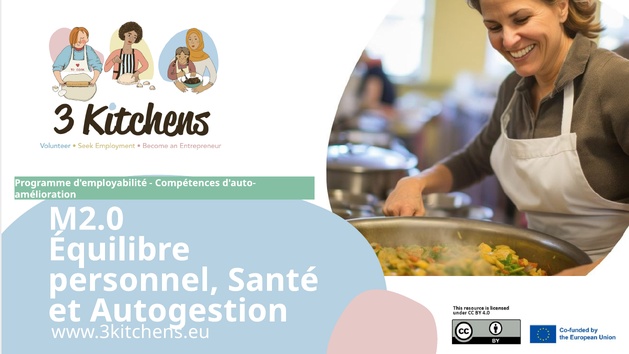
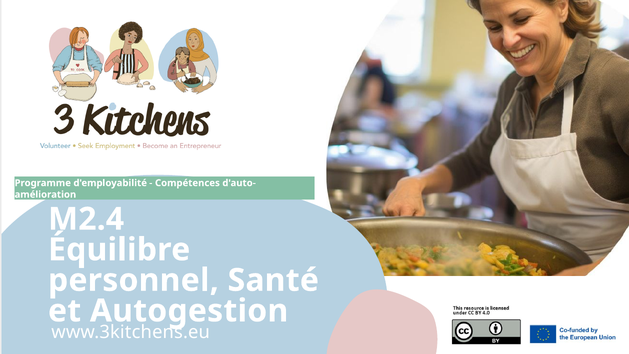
M2.0: M2.0 -> M2.4 (86, 219)
